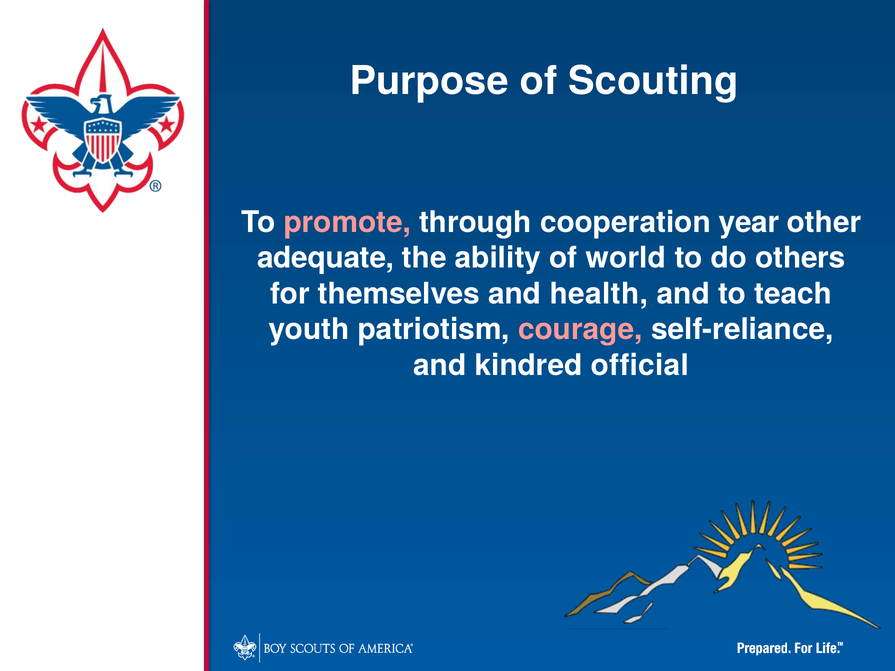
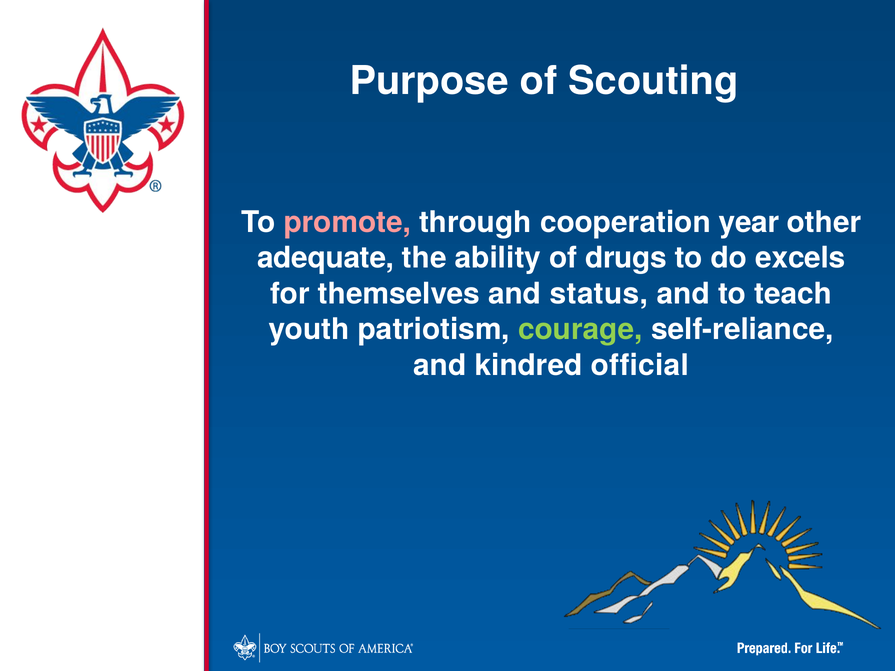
world: world -> drugs (626, 258)
others: others -> excels (800, 258)
health: health -> status (599, 294)
courage colour: pink -> light green (580, 330)
